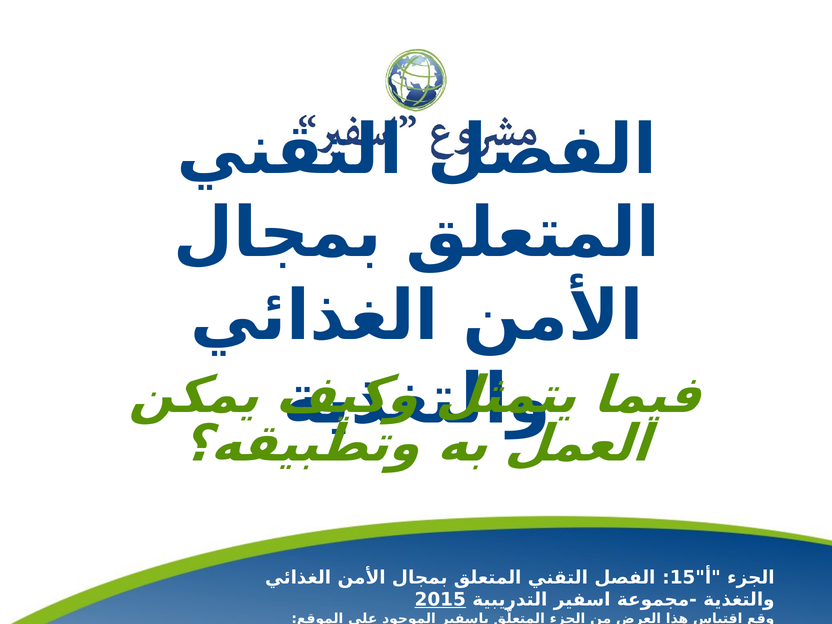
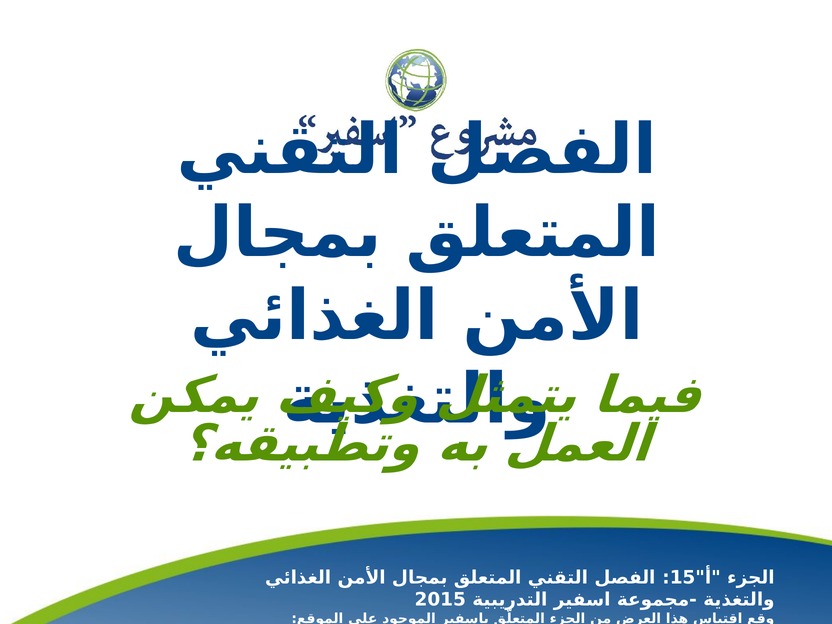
2015 underline: present -> none (440, 600)
